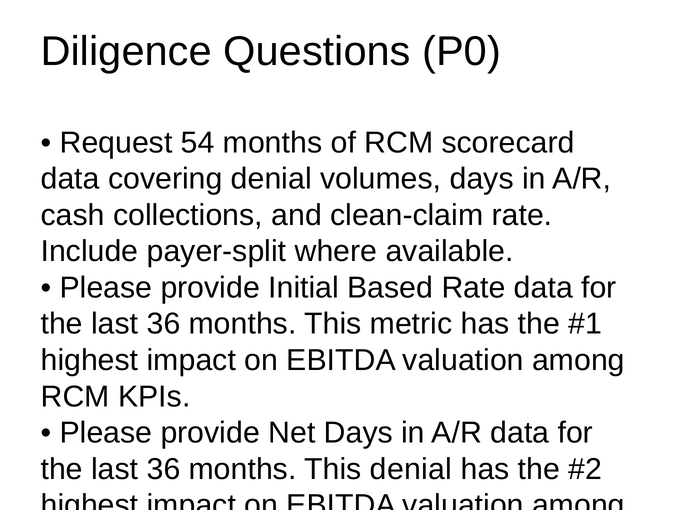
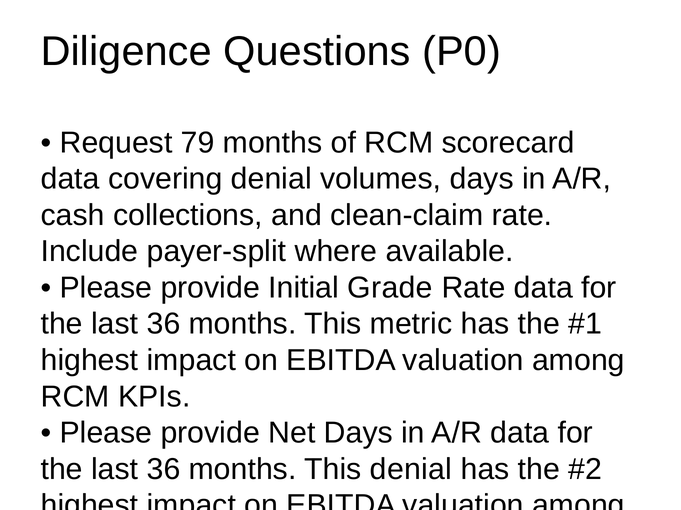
54: 54 -> 79 (198, 143)
Based: Based -> Grade (390, 288)
